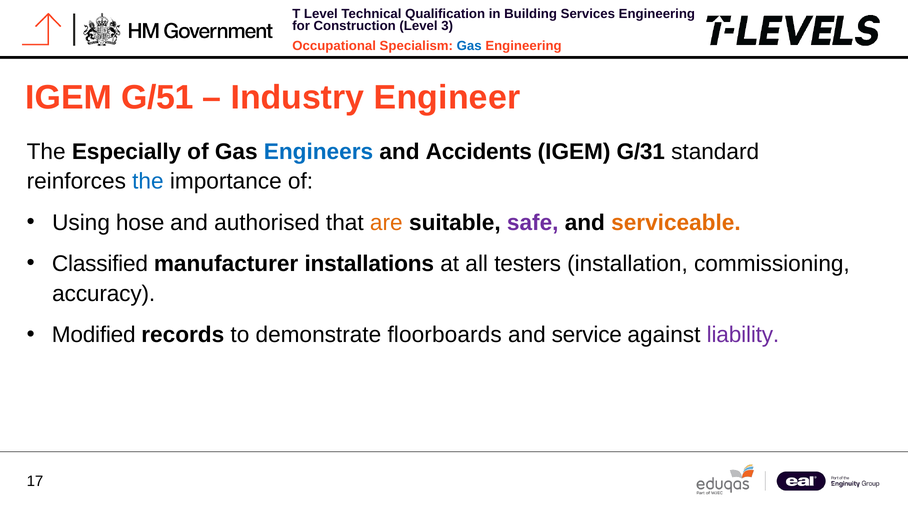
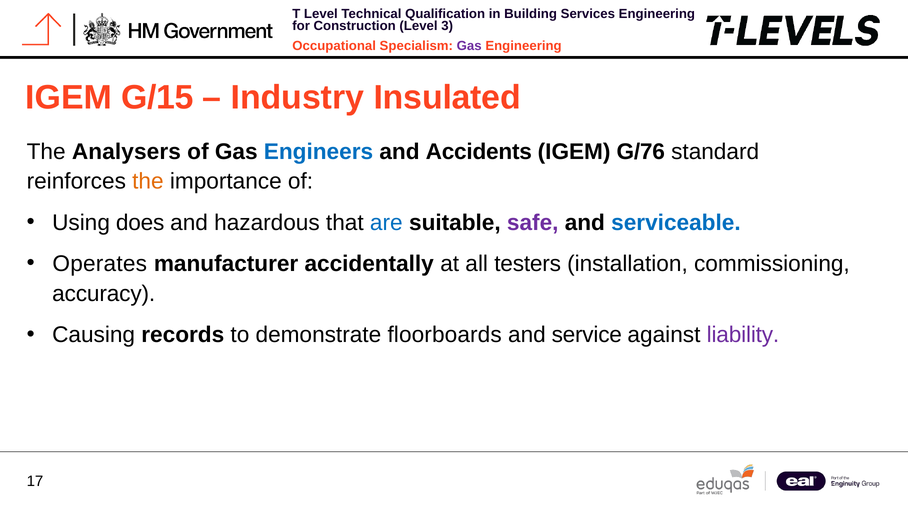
Gas colour: blue -> purple (469, 46)
G/51: G/51 -> G/15 (157, 98)
Engineer: Engineer -> Insulated (447, 98)
Especially: Especially -> Analysers (126, 151)
G/31: G/31 -> G/76 (641, 151)
the colour: blue -> orange (148, 181)
hose: hose -> does (140, 222)
authorised: authorised -> hazardous (267, 222)
are colour: orange -> blue (386, 222)
serviceable colour: orange -> blue (676, 222)
Classified: Classified -> Operates (100, 263)
installations: installations -> accidentally (369, 263)
Modified: Modified -> Causing (94, 334)
